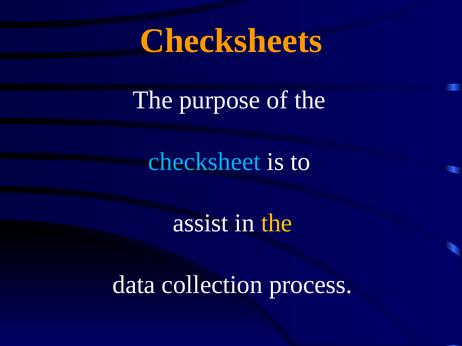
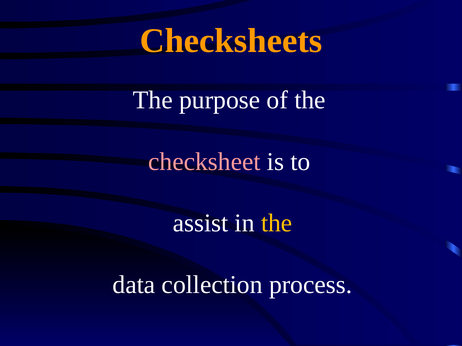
checksheet colour: light blue -> pink (204, 162)
